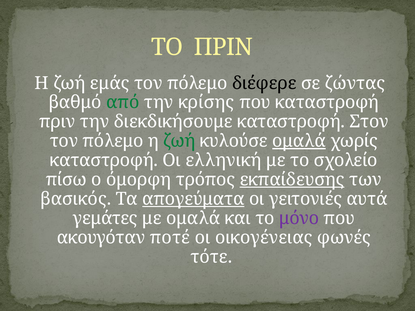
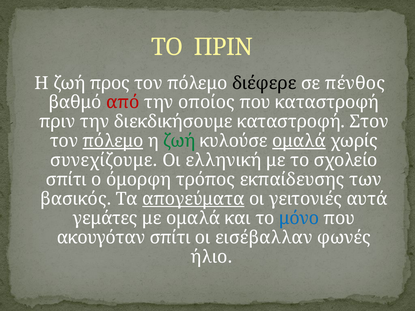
εμάς: εμάς -> προς (110, 83)
ζώντας: ζώντας -> πένθος (355, 83)
από colour: green -> red (123, 102)
κρίσης: κρίσης -> οποίος (206, 102)
πόλεμο underline: none -> present (113, 141)
καταστροφή: καταστροφή -> συνεχίζουμε (104, 160)
πίσω: πίσω -> σπίτι (66, 180)
εκπαίδευσης underline: present -> none (292, 180)
μόνο colour: purple -> blue (299, 218)
ακουγόταν ποτέ: ποτέ -> σπίτι (170, 238)
οικογένειας: οικογένειας -> εισέβαλλαν (264, 238)
τότε: τότε -> ήλιο (211, 257)
